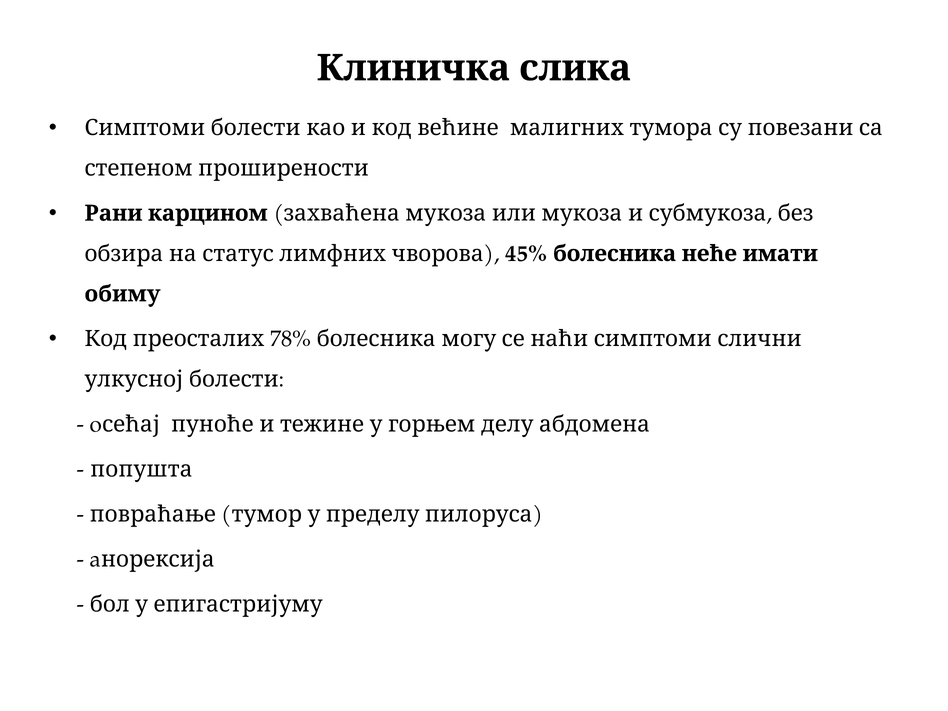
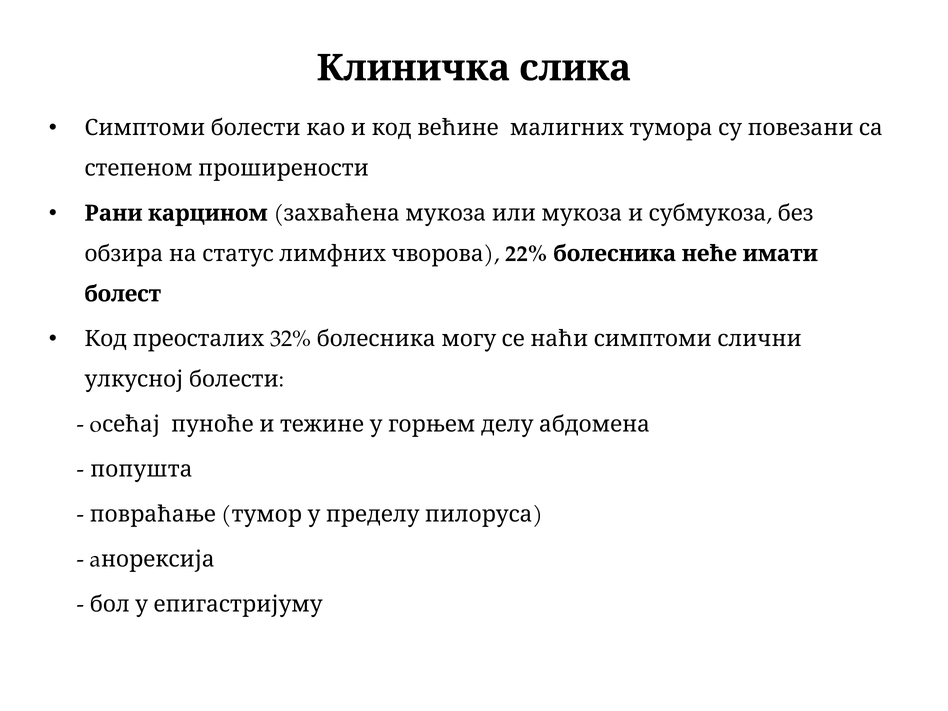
45%: 45% -> 22% (526, 254)
обиму: обиму -> болест (123, 294)
78%: 78% -> 32% (291, 339)
